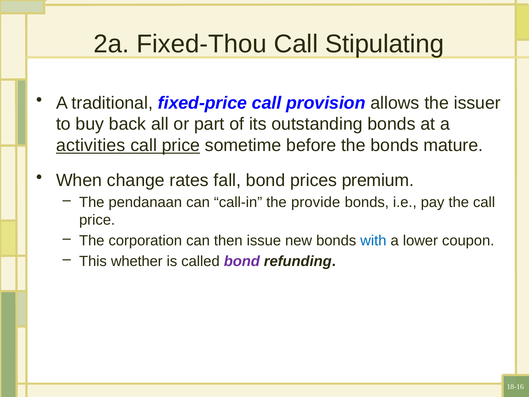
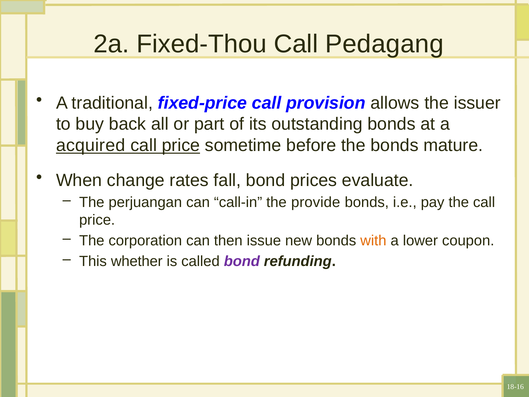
Stipulating: Stipulating -> Pedagang (384, 44)
activities: activities -> acquired (91, 145)
premium: premium -> evaluate (378, 180)
pendanaan: pendanaan -> perjuangan (145, 202)
with colour: blue -> orange (373, 241)
